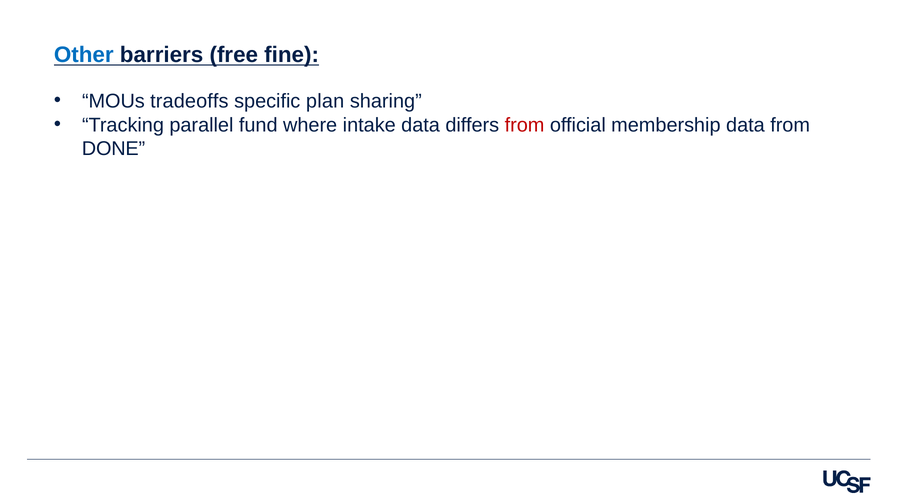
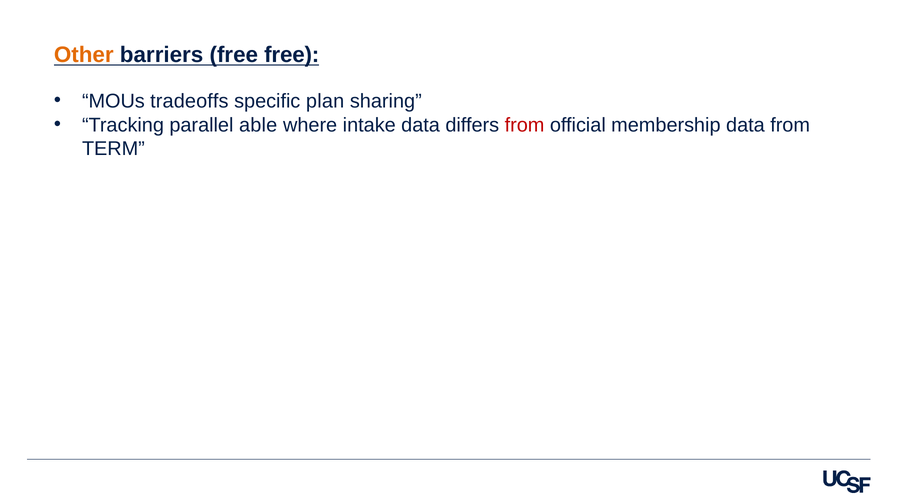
Other colour: blue -> orange (84, 55)
free fine: fine -> free (292, 55)
fund: fund -> able (258, 125)
DONE: DONE -> TERM (113, 149)
